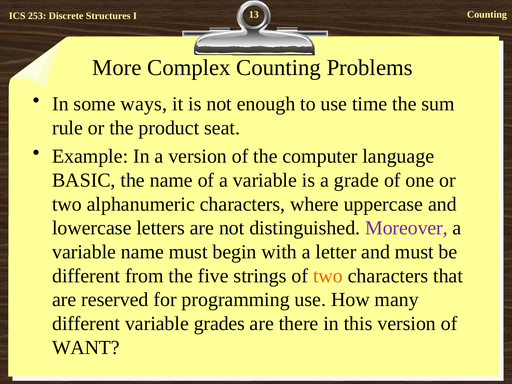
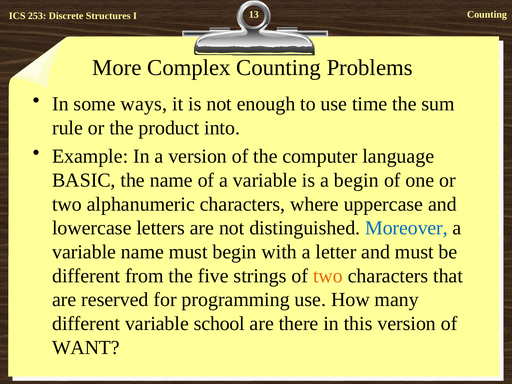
seat: seat -> into (222, 128)
a grade: grade -> begin (356, 180)
Moreover colour: purple -> blue (407, 228)
grades: grades -> school (219, 324)
